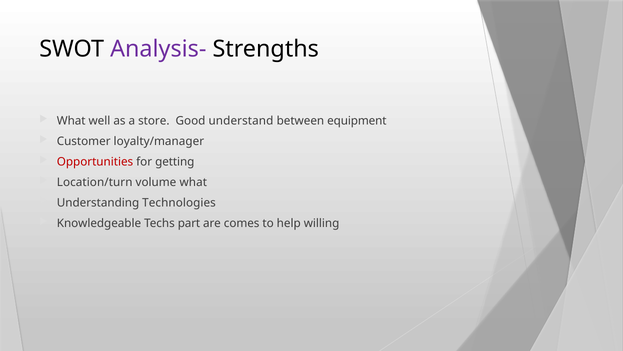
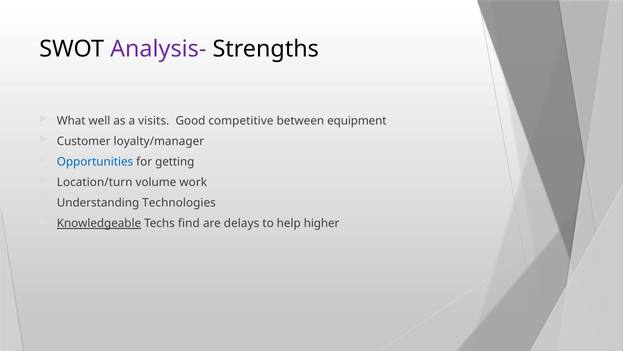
store: store -> visits (154, 121)
understand: understand -> competitive (241, 121)
Opportunities colour: red -> blue (95, 162)
volume what: what -> work (193, 182)
Knowledgeable underline: none -> present (99, 223)
part: part -> find (189, 223)
comes: comes -> delays (242, 223)
willing: willing -> higher (322, 223)
